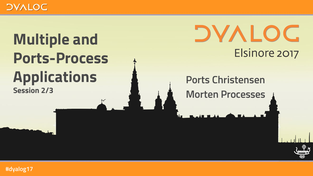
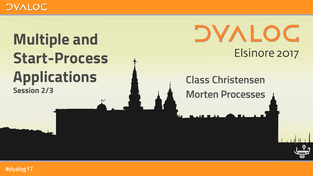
Ports-Process: Ports-Process -> Start-Process (61, 58)
Ports: Ports -> Class (198, 80)
